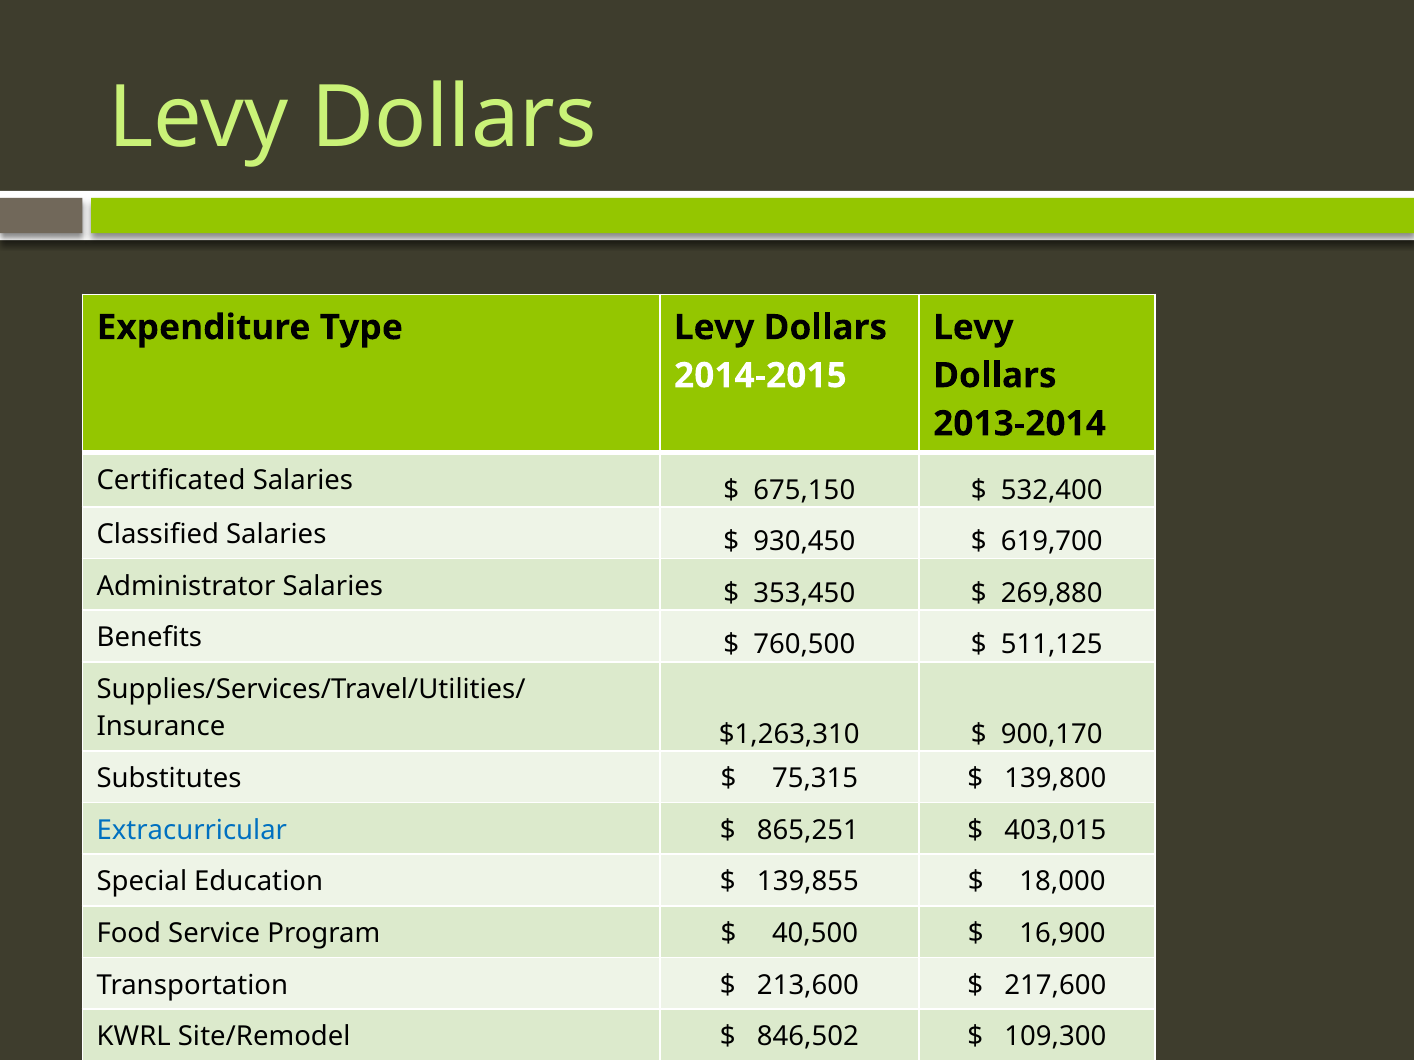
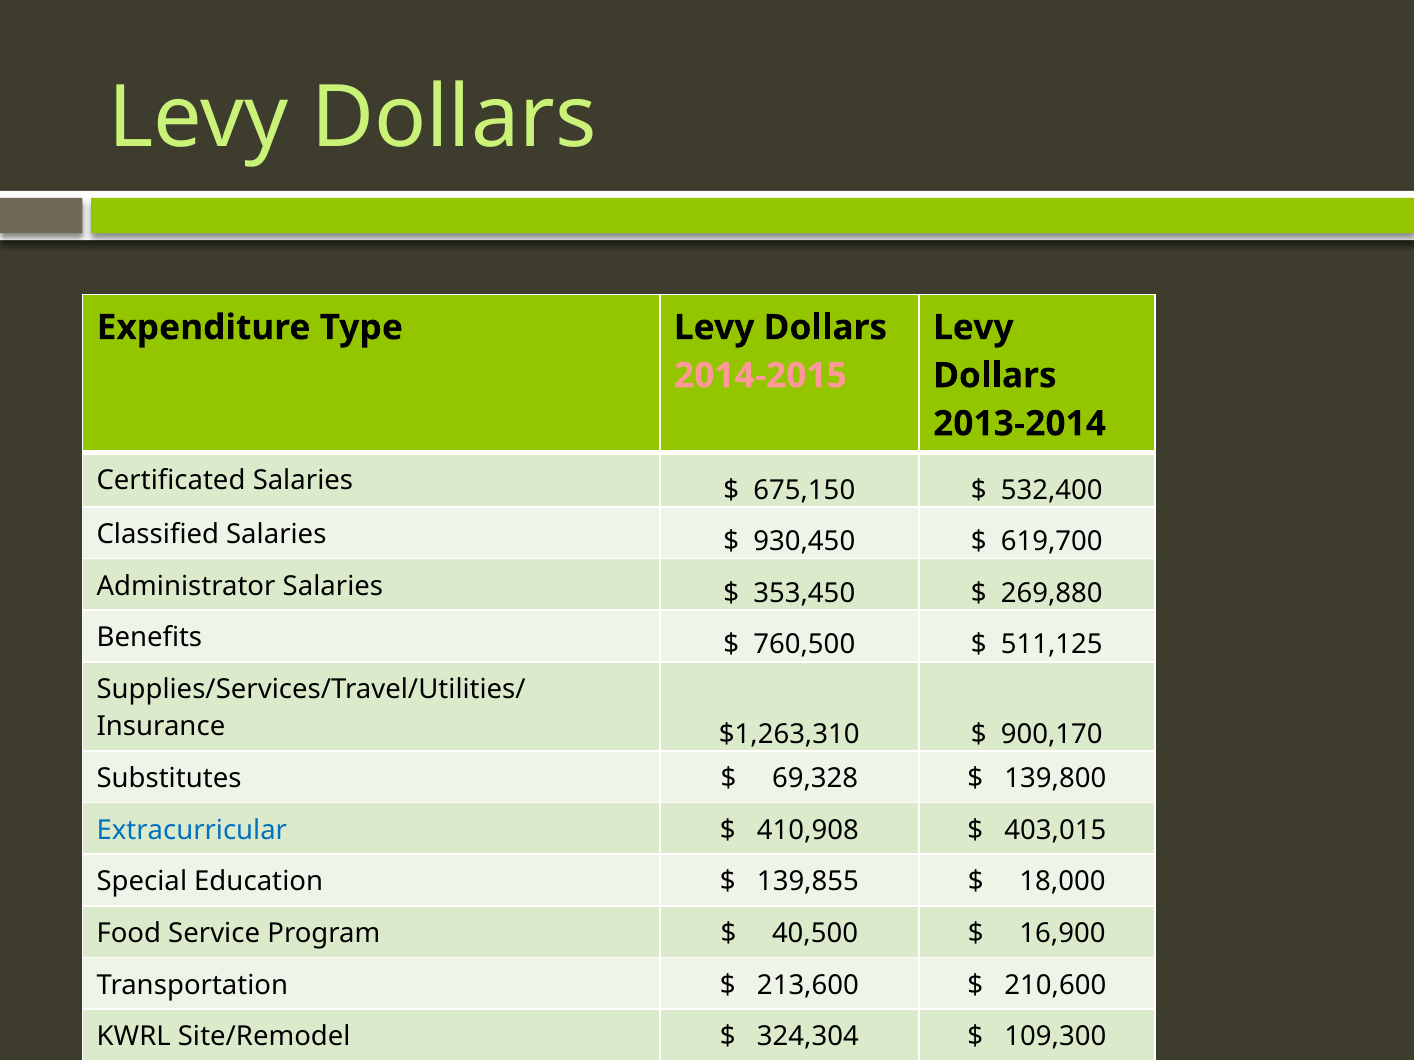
2014-2015 colour: white -> pink (760, 376)
75,315: 75,315 -> 69,328 (815, 779)
865,251: 865,251 -> 410,908 (808, 830)
217,600: 217,600 -> 210,600 (1055, 985)
846,502: 846,502 -> 324,304 (808, 1037)
